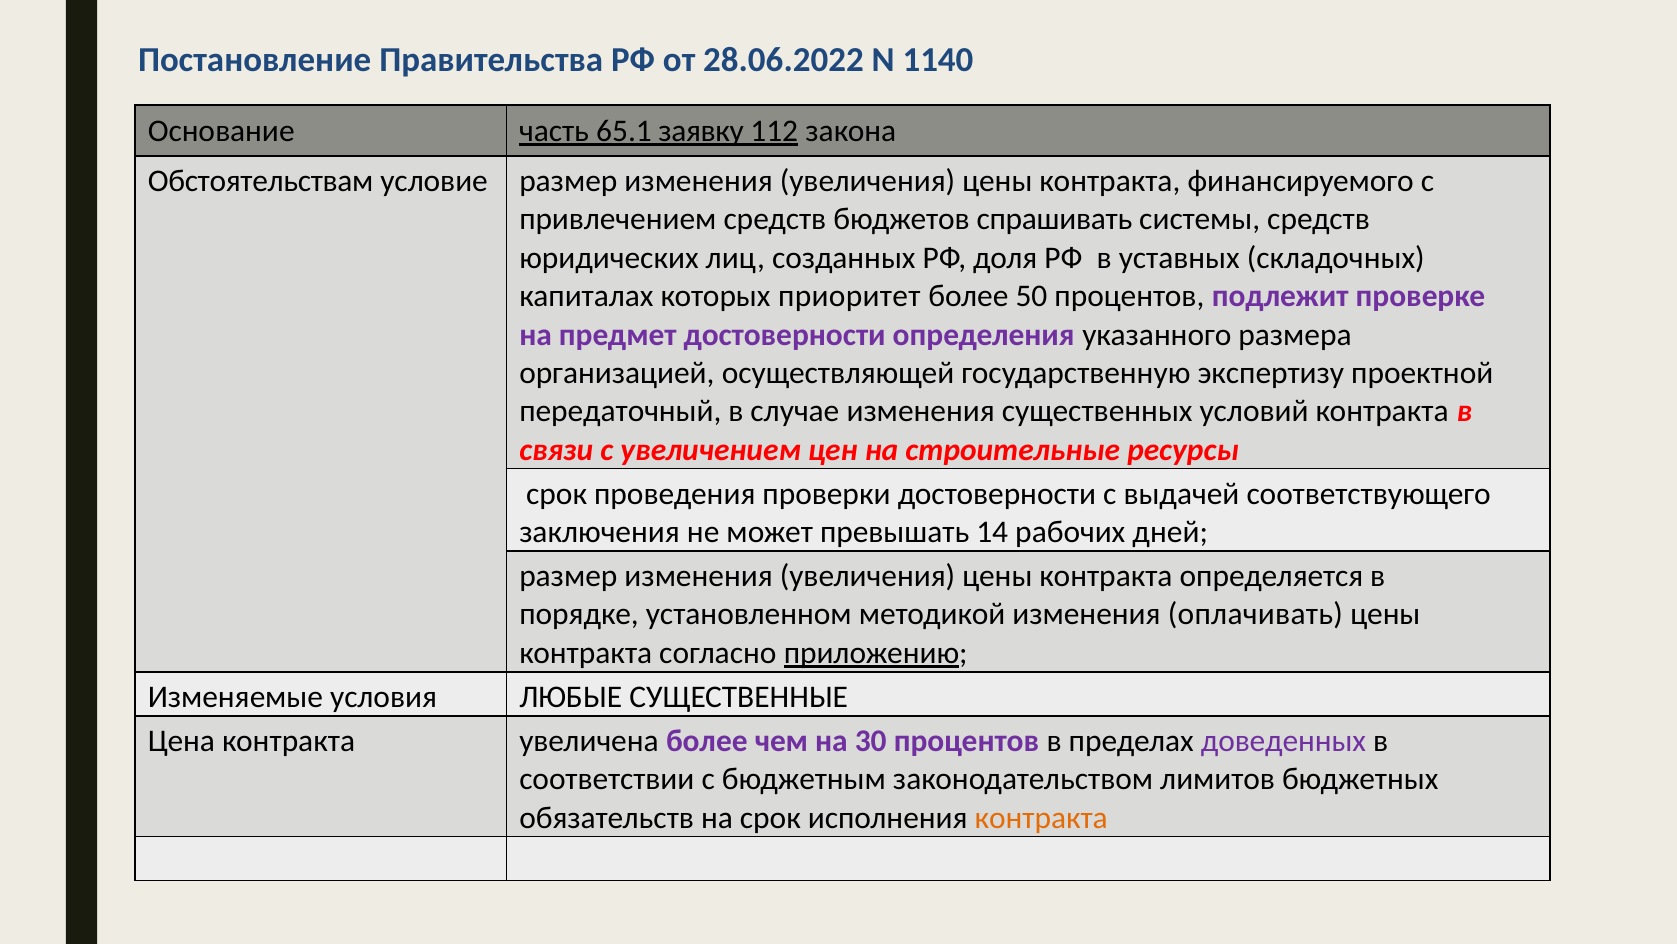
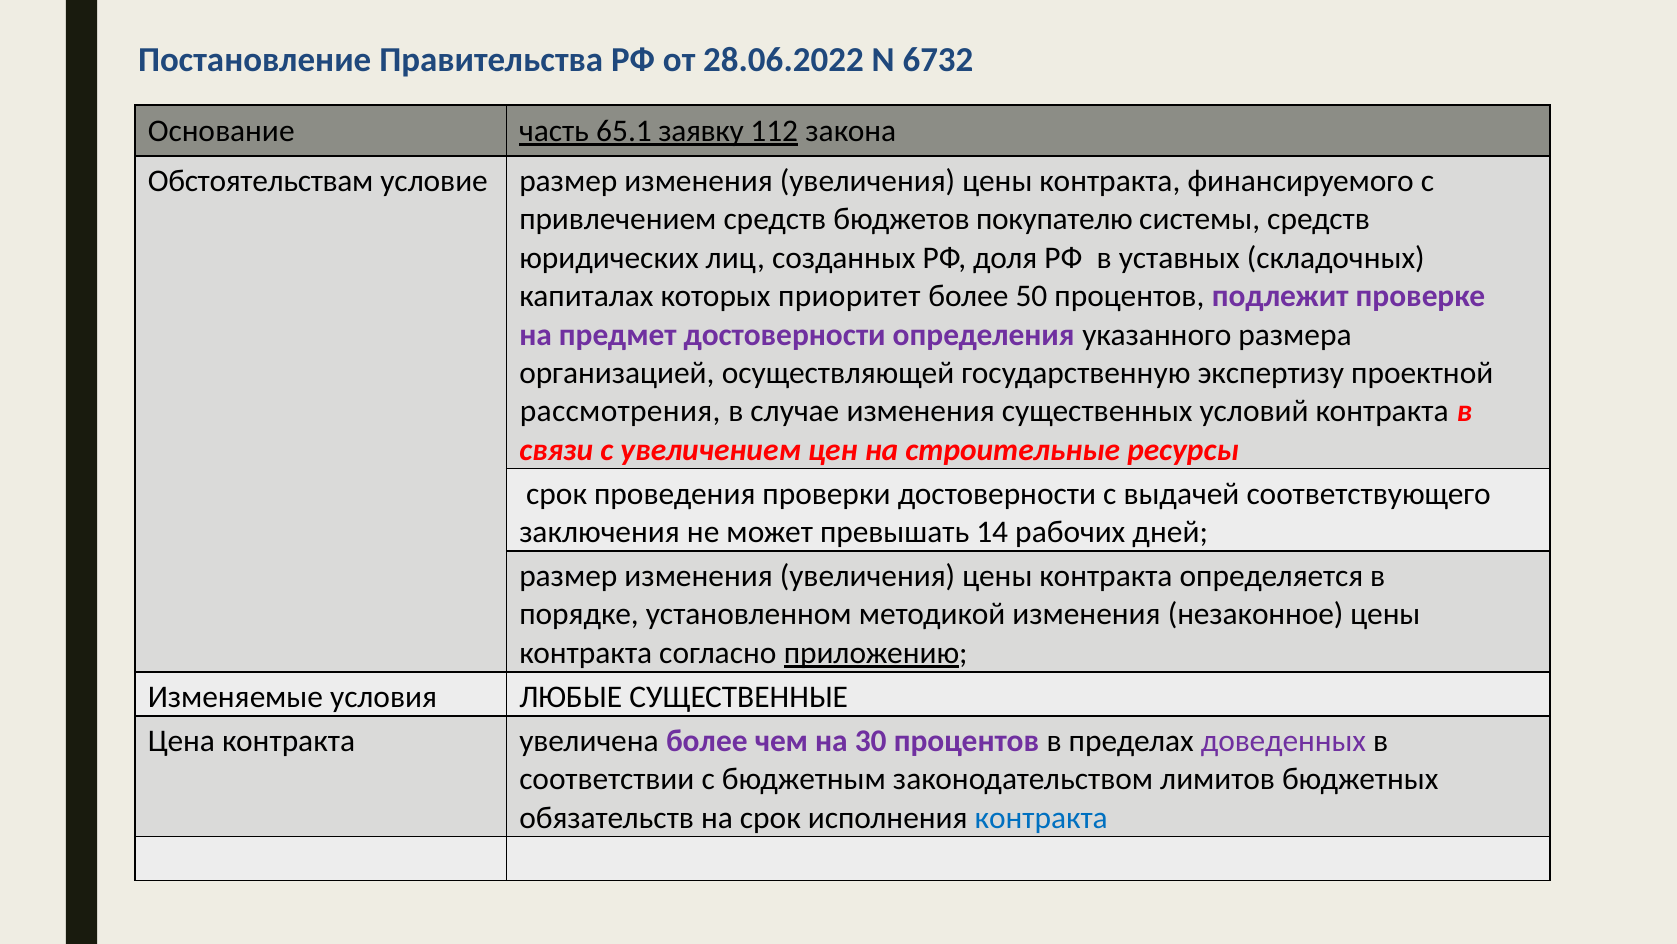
1140: 1140 -> 6732 (938, 60)
спрашивать: спрашивать -> покупателю (1054, 219)
передаточный: передаточный -> рассмотрения (620, 411)
оплачивать: оплачивать -> незаконное (1256, 614)
контракта colour: orange -> blue (1041, 817)
